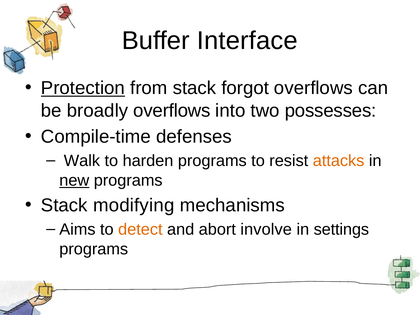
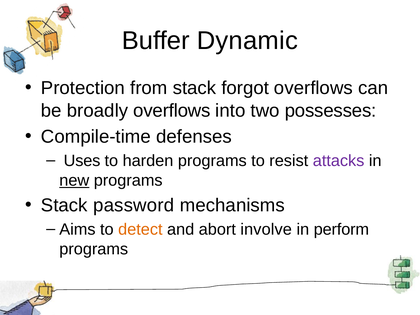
Interface: Interface -> Dynamic (247, 41)
Protection underline: present -> none (83, 88)
Walk: Walk -> Uses (82, 161)
attacks colour: orange -> purple (339, 161)
modifying: modifying -> password (134, 205)
settings: settings -> perform (341, 229)
